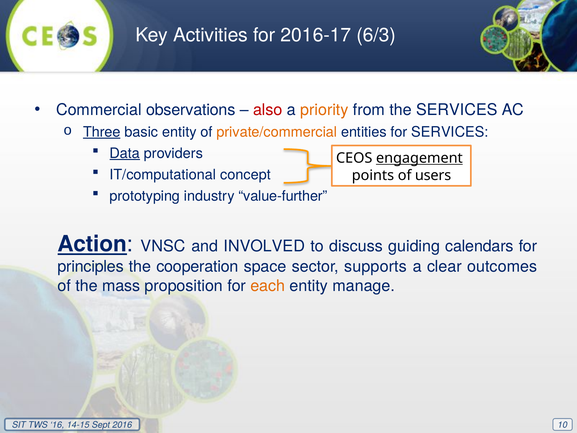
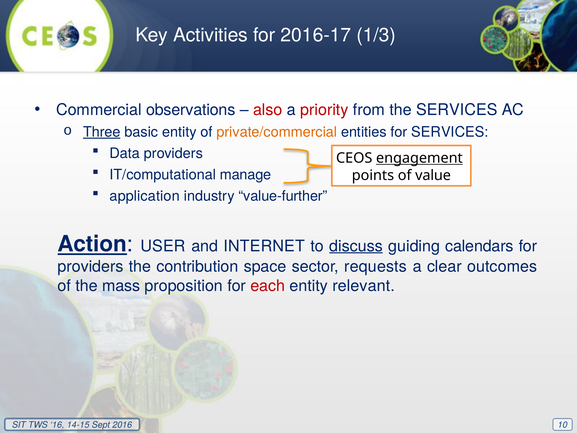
6/3: 6/3 -> 1/3 (376, 35)
priority colour: orange -> red (324, 110)
Data underline: present -> none (125, 153)
concept: concept -> manage (246, 175)
users: users -> value (433, 175)
prototyping: prototyping -> application (145, 196)
VNSC: VNSC -> USER (163, 246)
INVOLVED: INVOLVED -> INTERNET (264, 246)
discuss underline: none -> present (356, 246)
principles: principles -> providers (91, 266)
cooperation: cooperation -> contribution (197, 266)
supports: supports -> requests (376, 266)
each colour: orange -> red (268, 286)
manage: manage -> relevant (364, 286)
